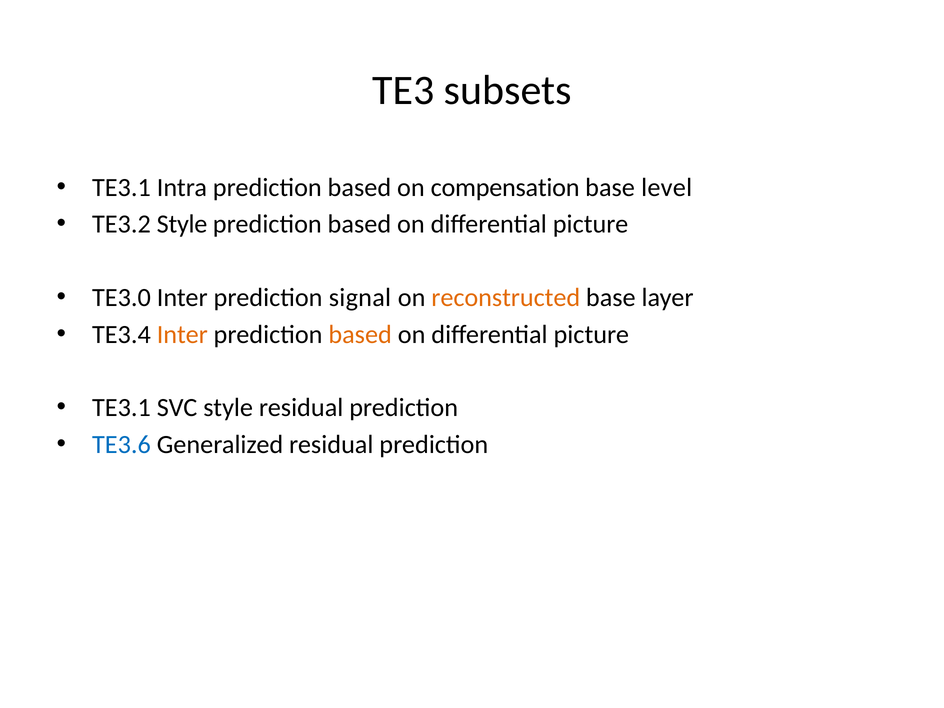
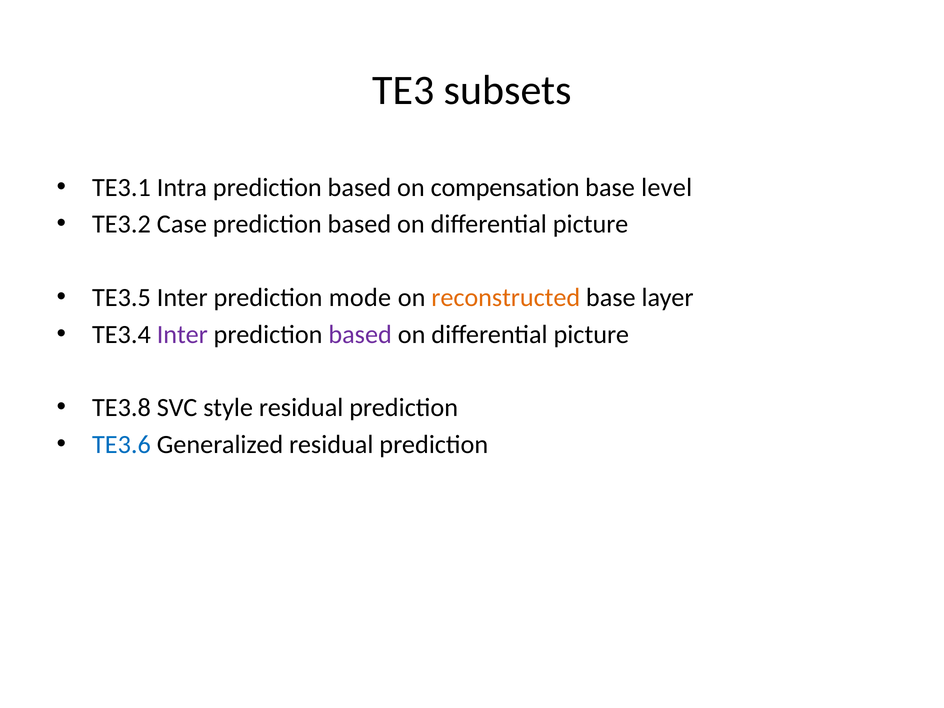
TE3.2 Style: Style -> Case (182, 224)
TE3.0: TE3.0 -> TE3.5 (121, 298)
signal: signal -> mode (360, 298)
Inter colour: orange -> purple (182, 334)
based colour: orange -> purple (360, 334)
TE3.1: TE3.1 -> TE3.8 (121, 408)
